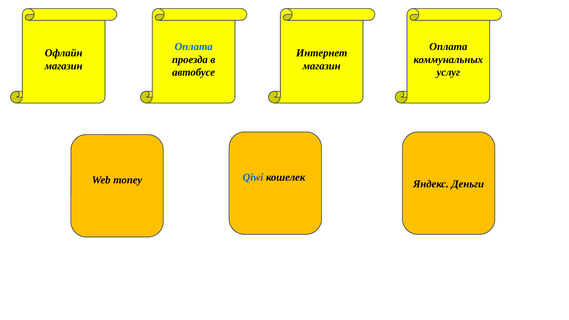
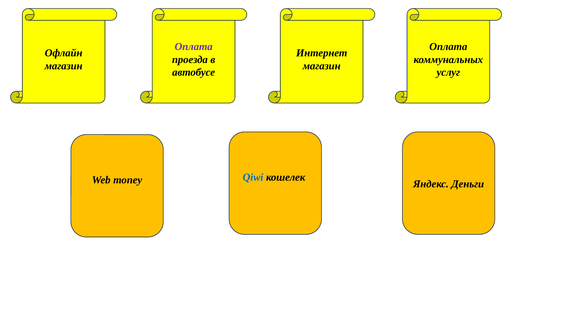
Оплата colour: blue -> purple (194, 47)
